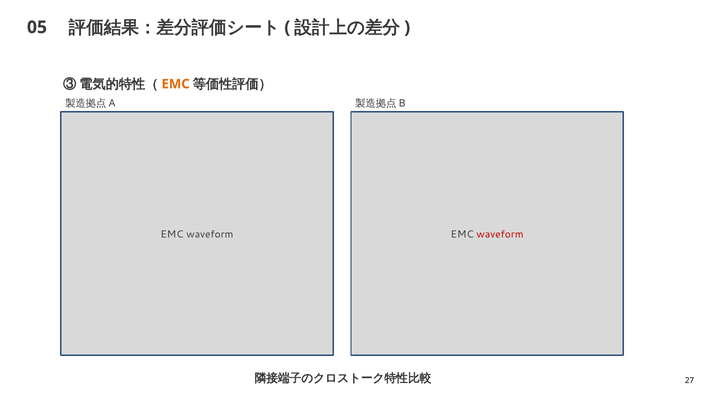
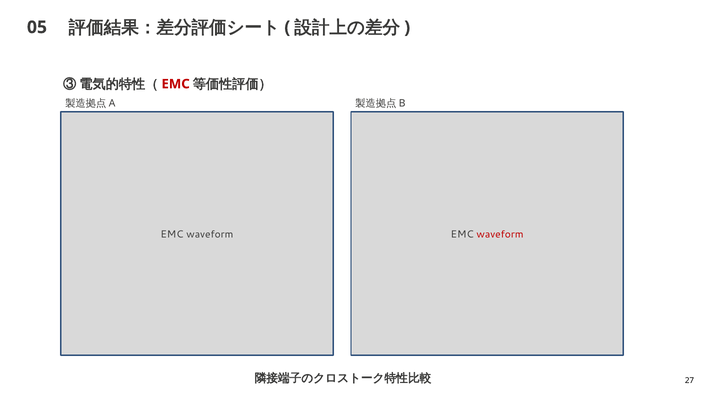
EMC colour: orange -> red (176, 84)
